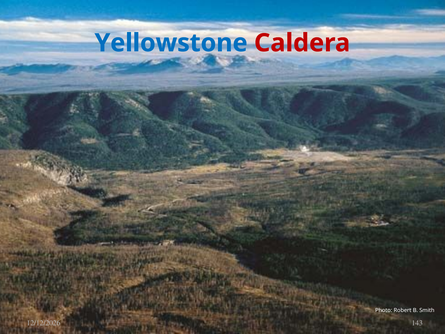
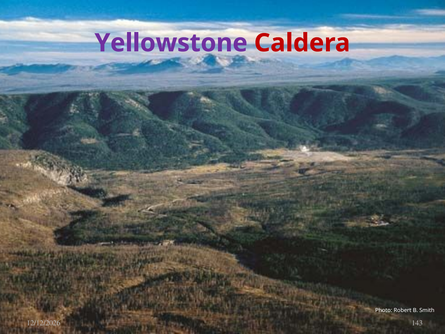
Yellowstone colour: blue -> purple (171, 43)
